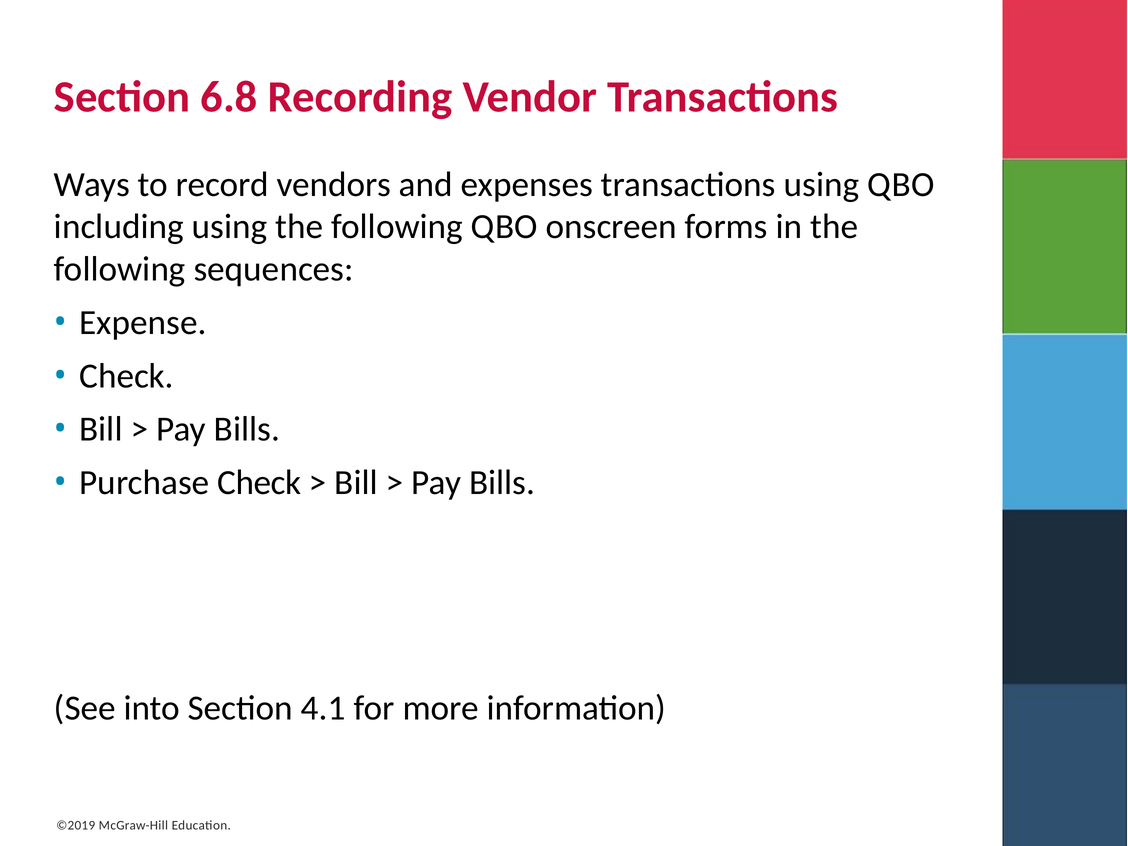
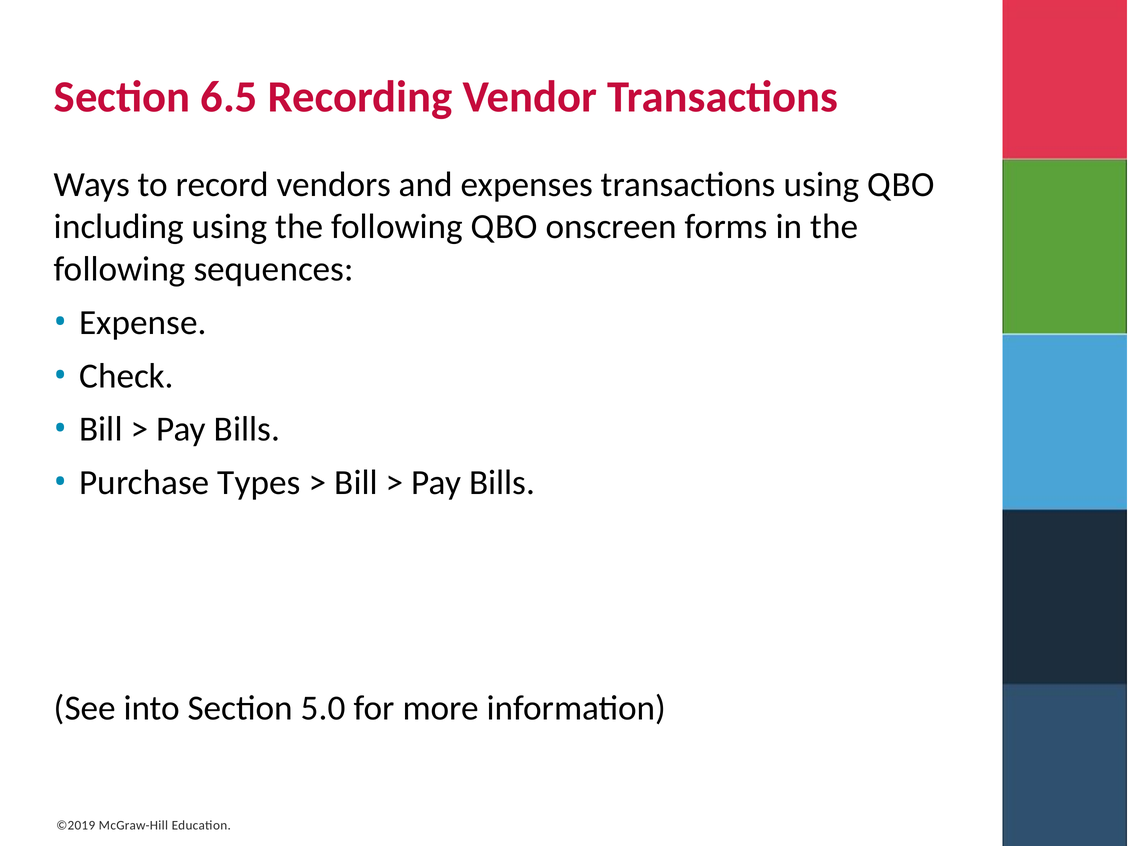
6.8: 6.8 -> 6.5 (229, 97)
Purchase Check: Check -> Types (259, 483)
4.1: 4.1 -> 5.0 (323, 708)
